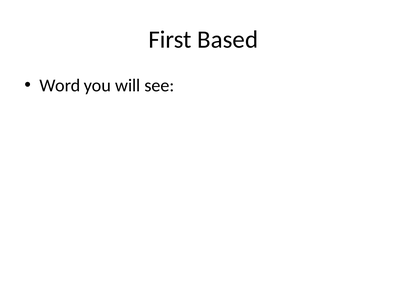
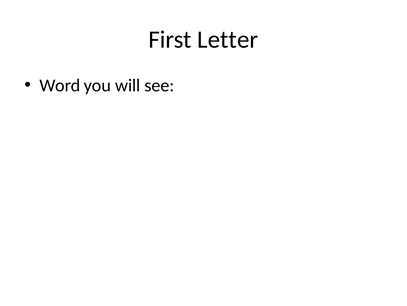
Based: Based -> Letter (228, 39)
